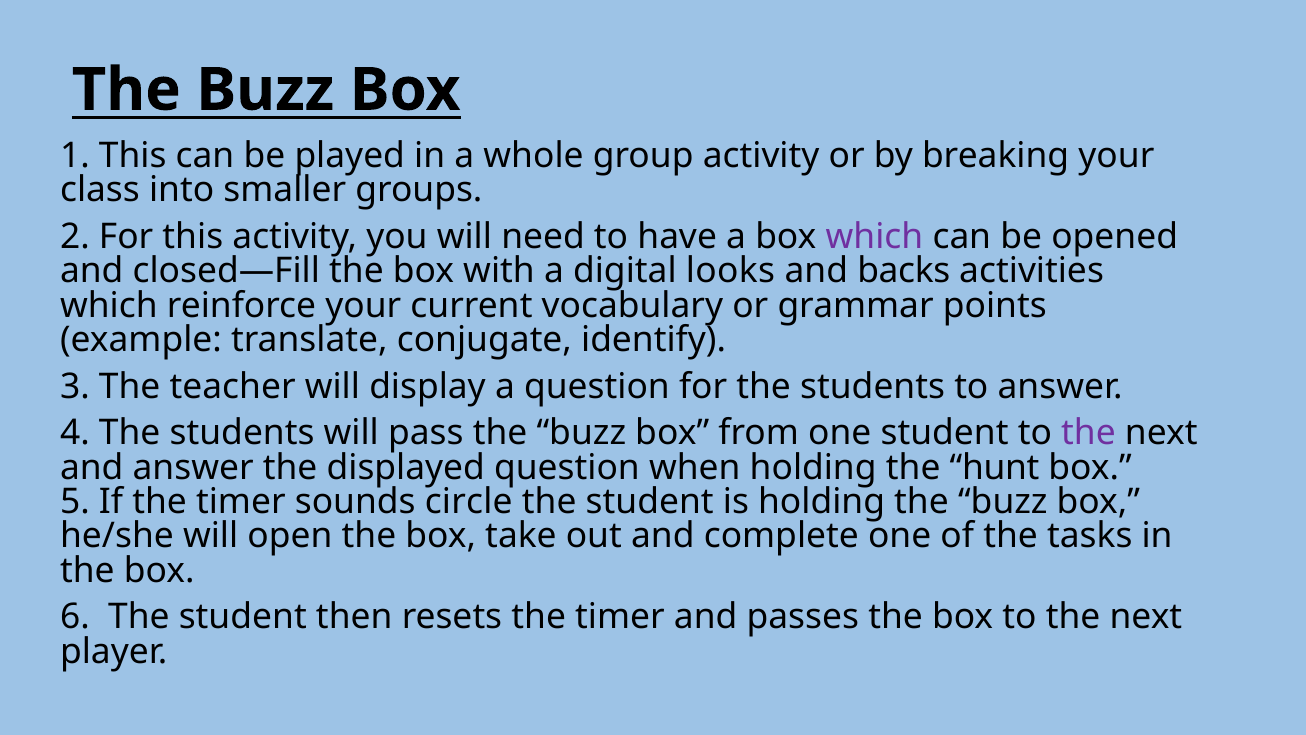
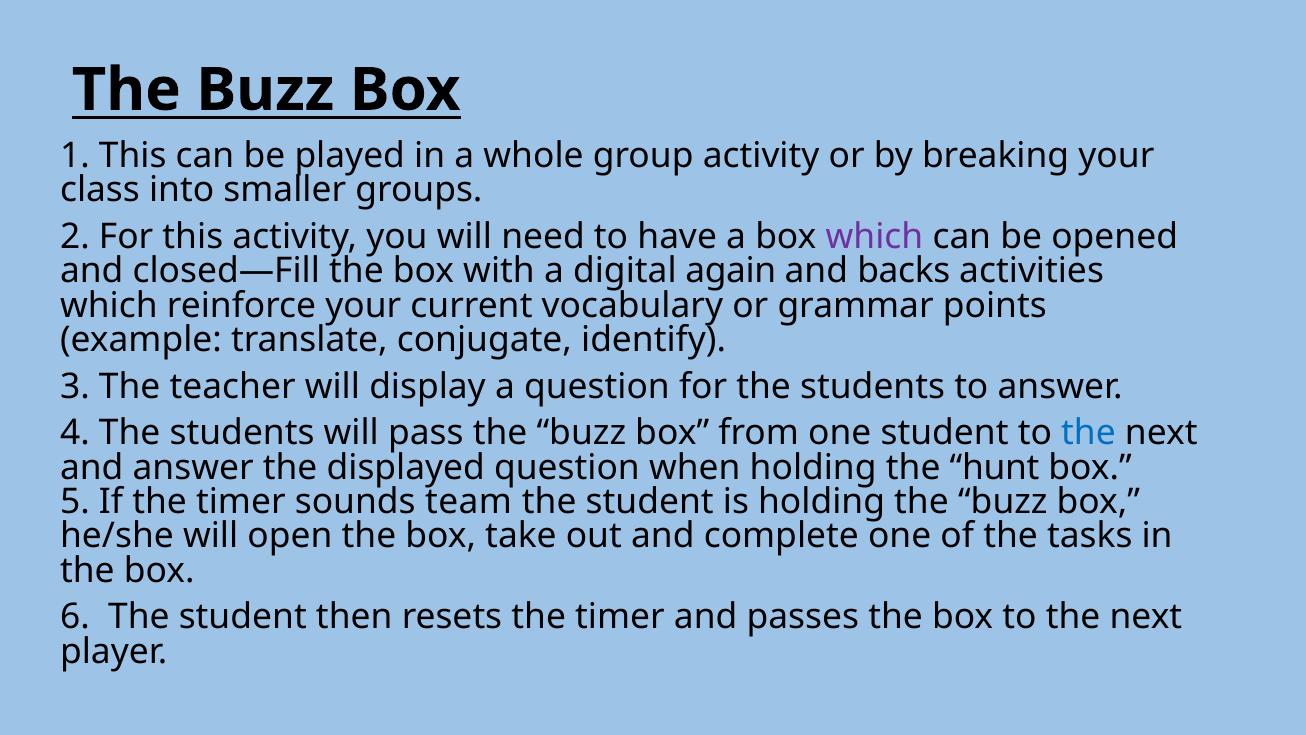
looks: looks -> again (731, 271)
the colour: purple -> blue (1088, 433)
circle: circle -> team (469, 502)
